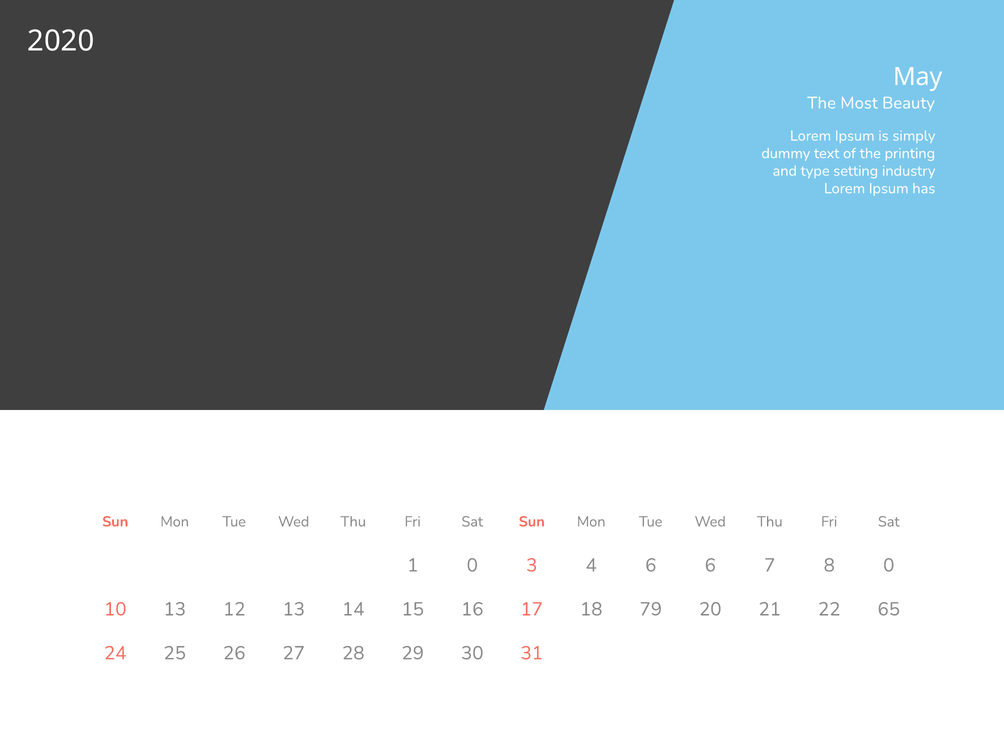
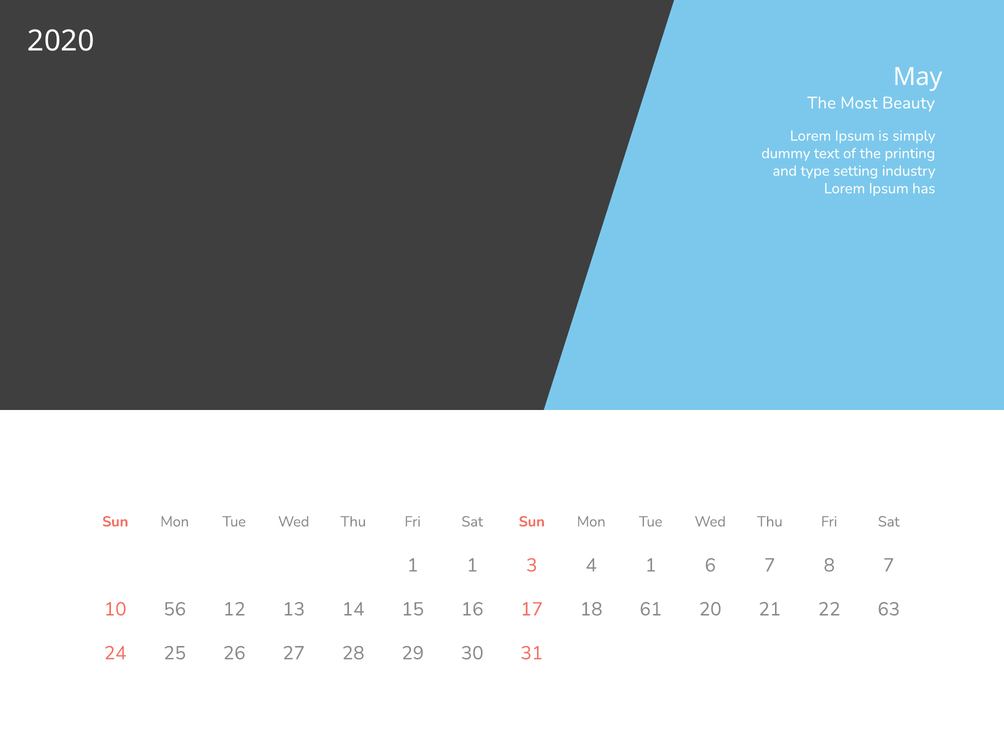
1 0: 0 -> 1 (472, 565)
4 6: 6 -> 1 (651, 565)
8 0: 0 -> 7 (889, 565)
10 13: 13 -> 56 (175, 609)
79: 79 -> 61 (651, 609)
65: 65 -> 63 (889, 609)
